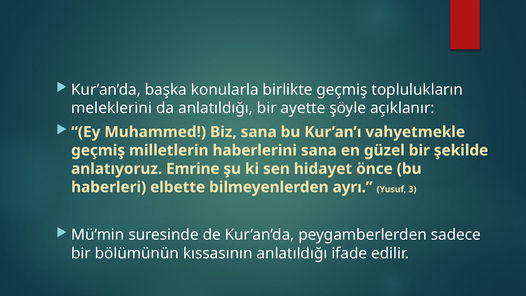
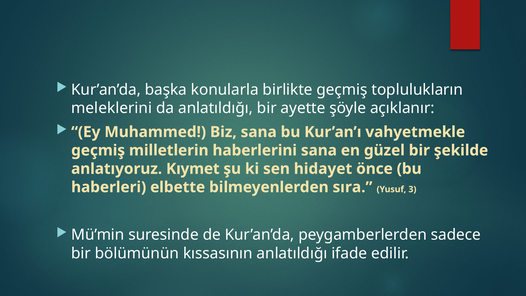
Emrine: Emrine -> Kıymet (193, 169)
ayrı: ayrı -> sıra (352, 187)
